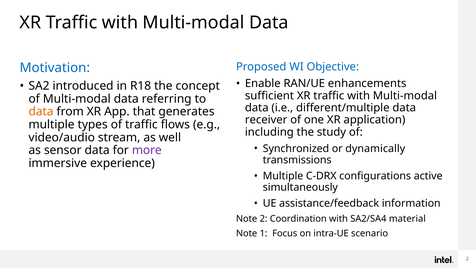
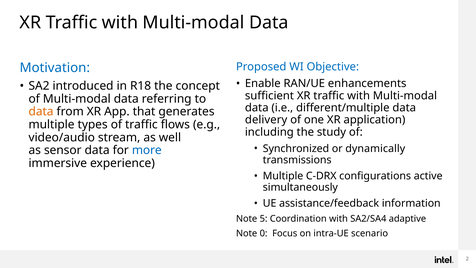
receiver: receiver -> delivery (266, 120)
more colour: purple -> blue (147, 150)
Note 2: 2 -> 5 (264, 219)
material: material -> adaptive (407, 219)
1: 1 -> 0 (264, 233)
